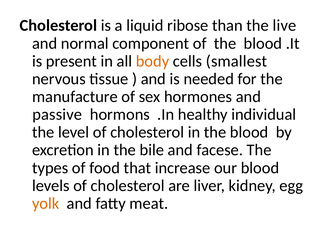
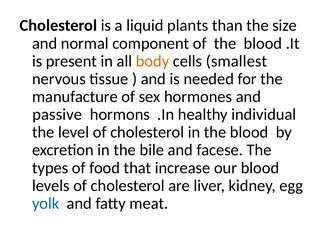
ribose: ribose -> plants (188, 26)
live: live -> size (285, 26)
yolk colour: orange -> blue (46, 203)
